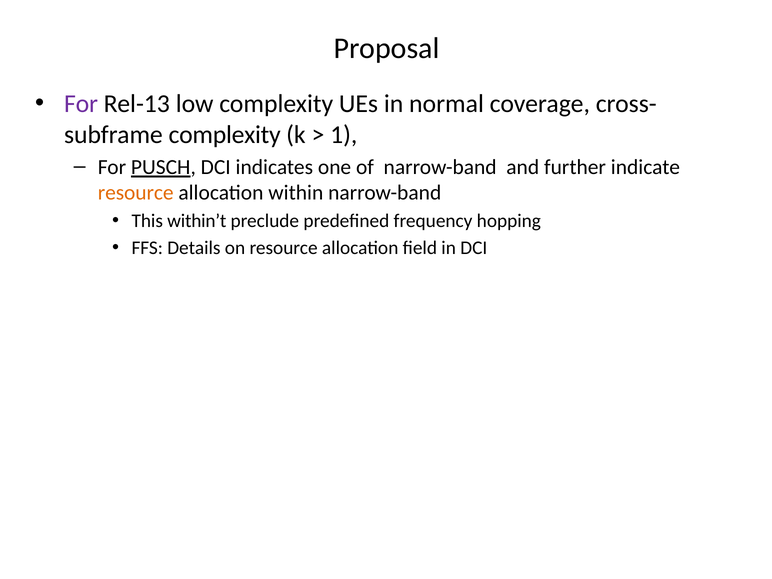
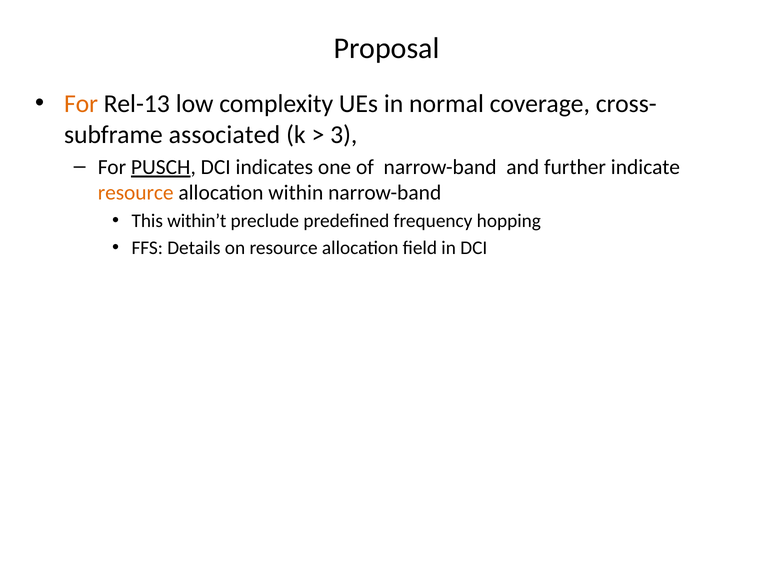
For colour: purple -> orange (81, 104)
complexity: complexity -> associated (224, 135)
1: 1 -> 3 (344, 135)
